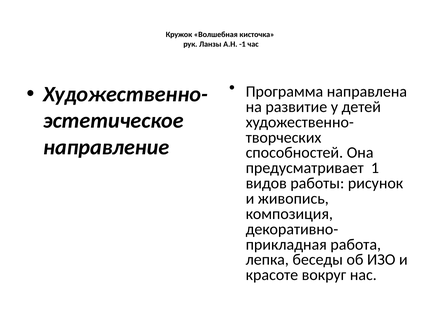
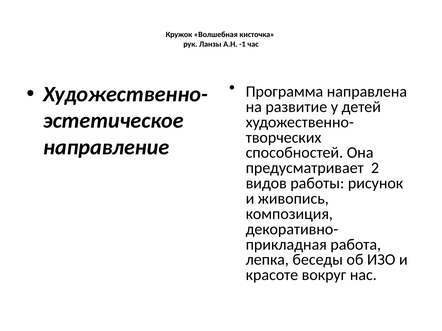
1: 1 -> 2 (375, 168)
